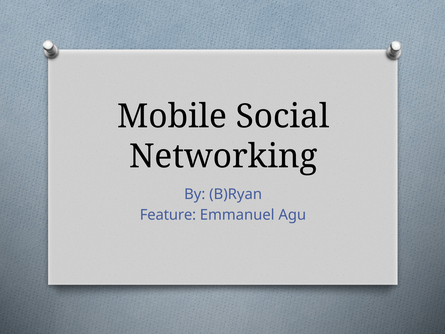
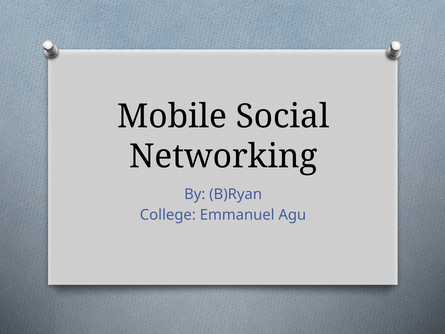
Feature: Feature -> College (168, 215)
